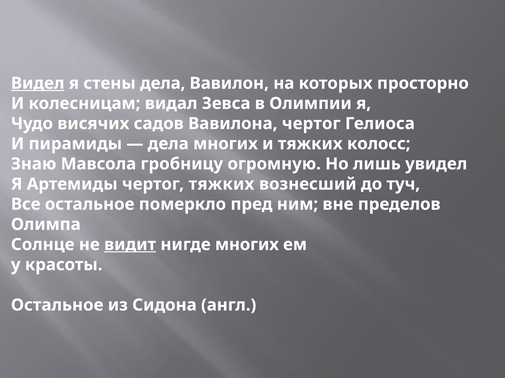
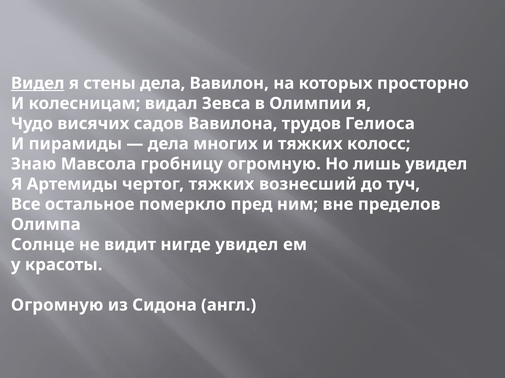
Вавилона чертог: чертог -> трудов (311, 124)
видит underline: present -> none (130, 245)
нигде многих: многих -> увидел (247, 245)
Остальное: Остальное -> Огромную (57, 306)
